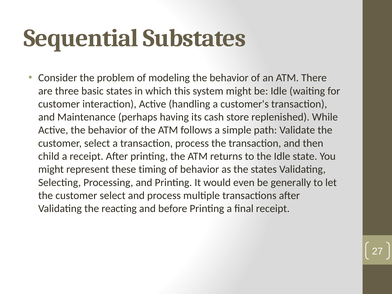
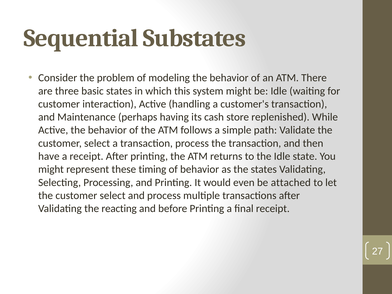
child: child -> have (49, 156)
generally: generally -> attached (291, 182)
